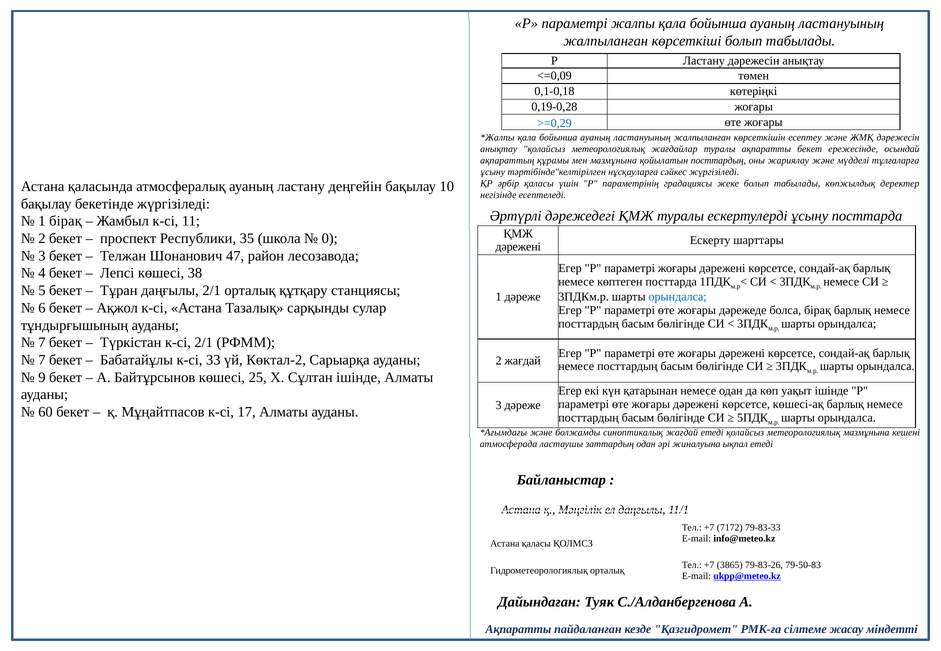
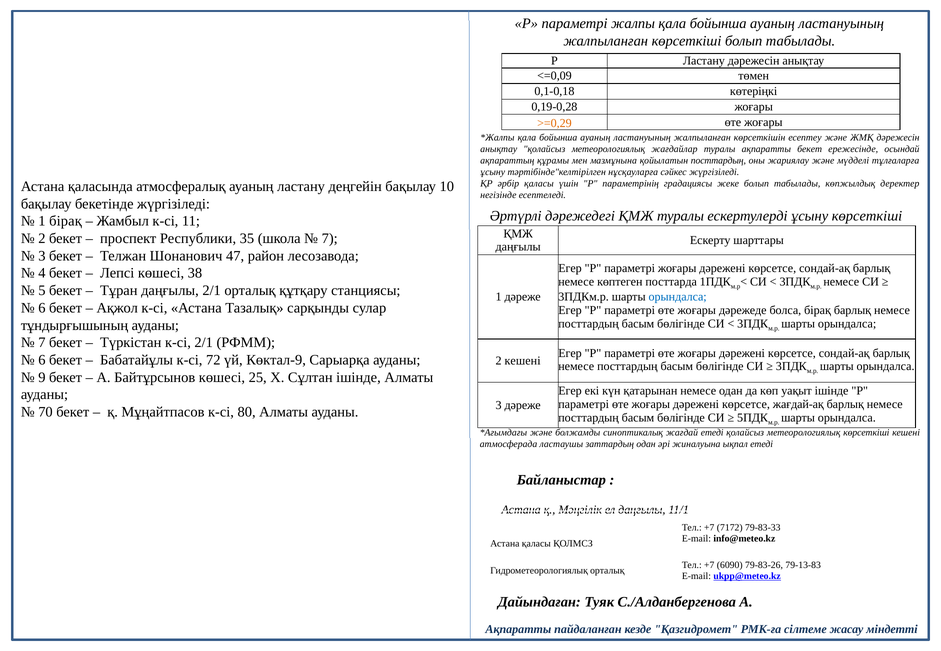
>=0,29 colour: blue -> orange (554, 123)
ұсыну посттарда: посттарда -> көрсеткіші (867, 216)
0: 0 -> 7 (330, 239)
дәрежені: дәрежені -> даңғылы (518, 247)
7: 7 -> 6 (42, 360)
33: 33 -> 72 (213, 360)
Көктал-2: Көктал-2 -> Көктал-9 (276, 360)
2 жағдай: жағдай -> кешені (523, 361)
көшесі-ақ: көшесі-ақ -> жағдай-ақ (798, 405)
60: 60 -> 70 (45, 412)
17: 17 -> 80 (247, 412)
метеорологиялық мазмұнына: мазмұнына -> көрсеткіші (866, 433)
3865: 3865 -> 6090 (730, 566)
79-50-83: 79-50-83 -> 79-13-83 (803, 566)
